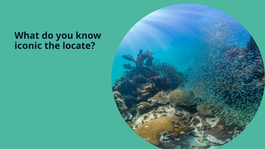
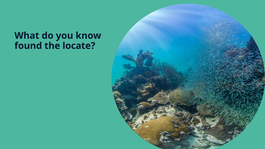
iconic: iconic -> found (28, 46)
